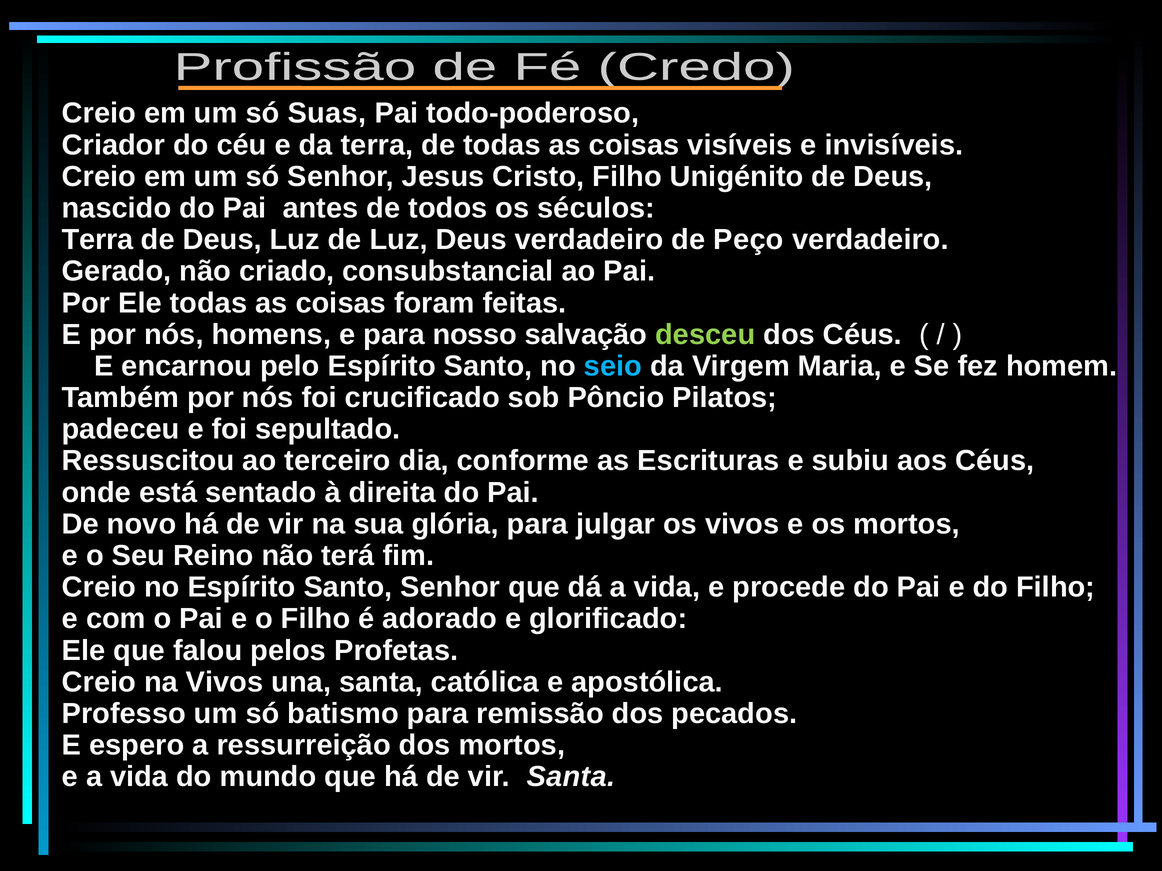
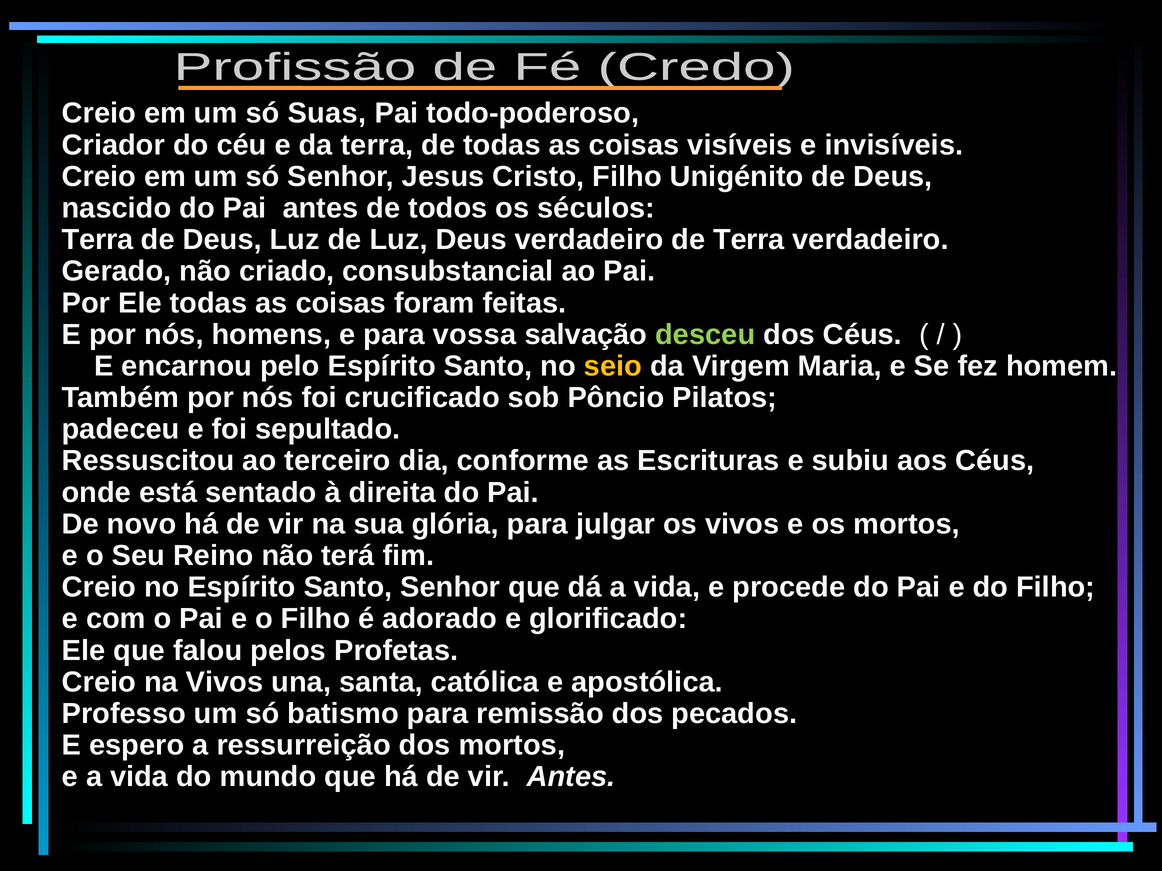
de Peço: Peço -> Terra (749, 240)
nosso: nosso -> vossa (474, 335)
seio colour: light blue -> yellow (613, 366)
vir Santa: Santa -> Antes (571, 777)
